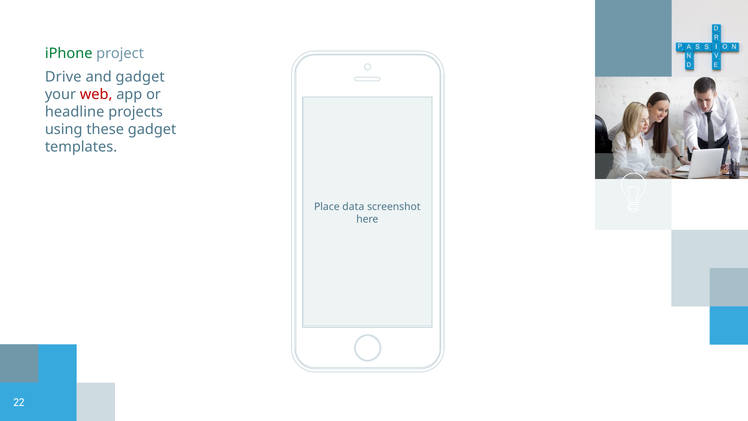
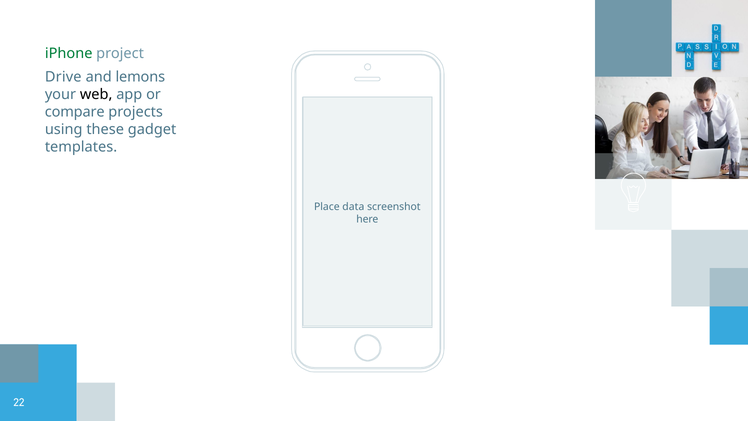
and gadget: gadget -> lemons (140, 77)
web colour: red -> black (96, 94)
headline: headline -> compare (75, 112)
